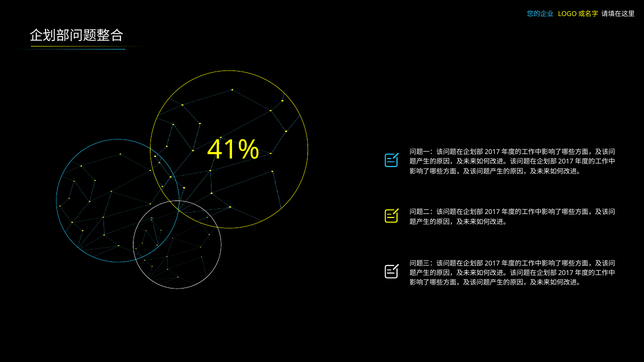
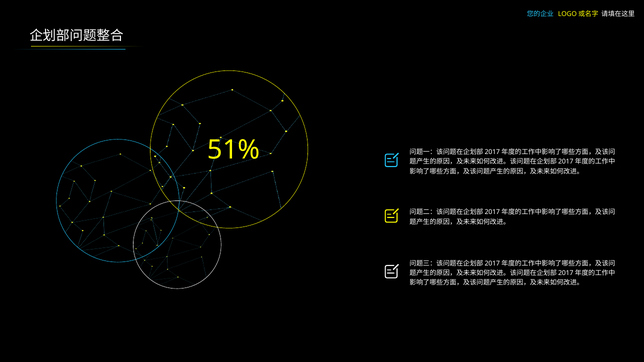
41%: 41% -> 51% (234, 150)
